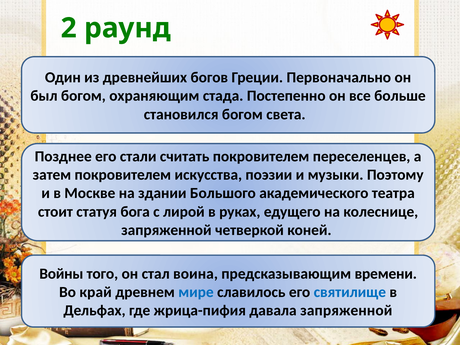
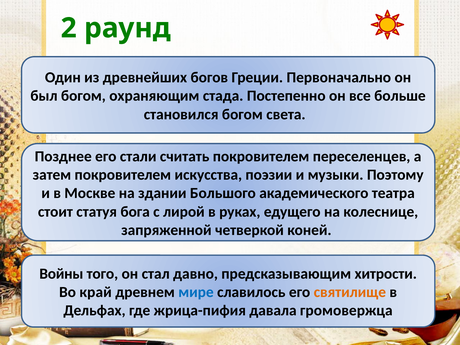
воина: воина -> давно (196, 274)
времени: времени -> хитрости (386, 274)
святилище colour: blue -> orange (350, 292)
давала запряженной: запряженной -> громовержца (346, 311)
